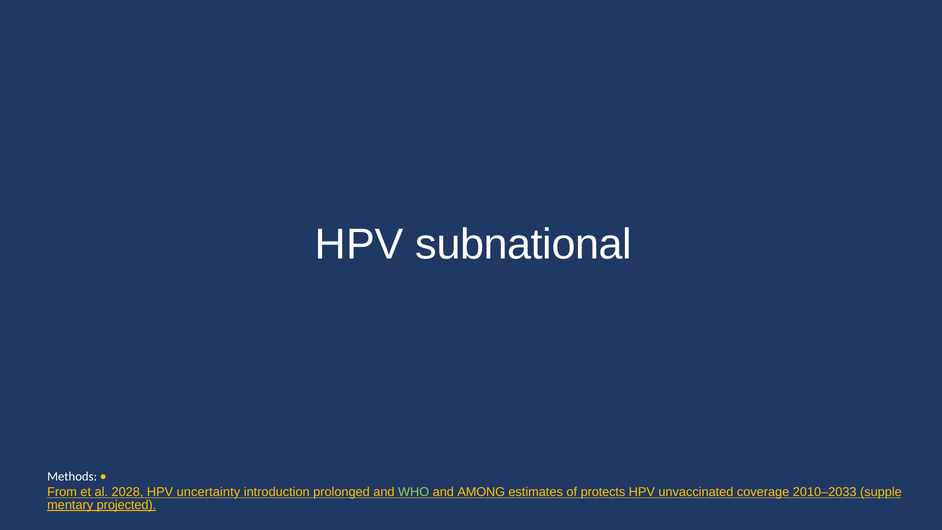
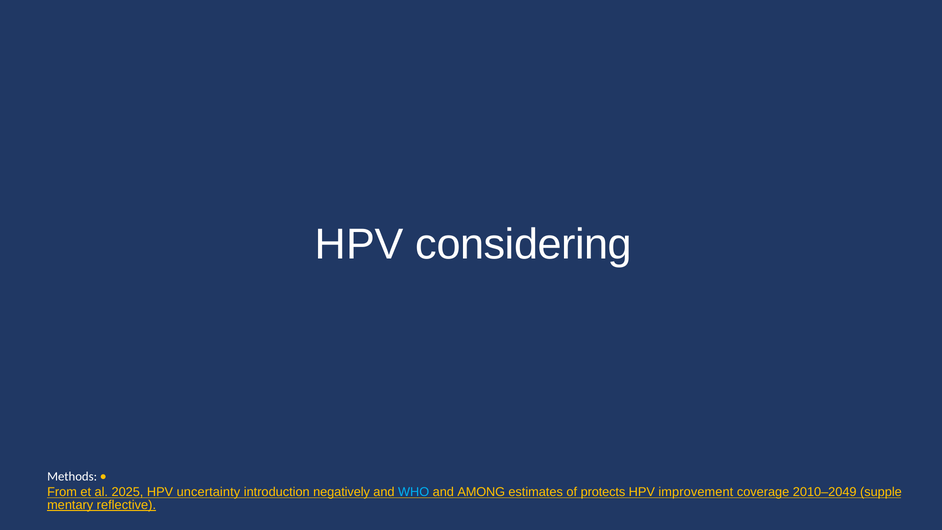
subnational: subnational -> considering (524, 244)
2028: 2028 -> 2025 (127, 492)
prolonged: prolonged -> negatively (342, 492)
WHO colour: light green -> light blue (414, 492)
unvaccinated: unvaccinated -> improvement (696, 492)
2010–2033: 2010–2033 -> 2010–2049 (825, 492)
projected: projected -> reflective (126, 505)
